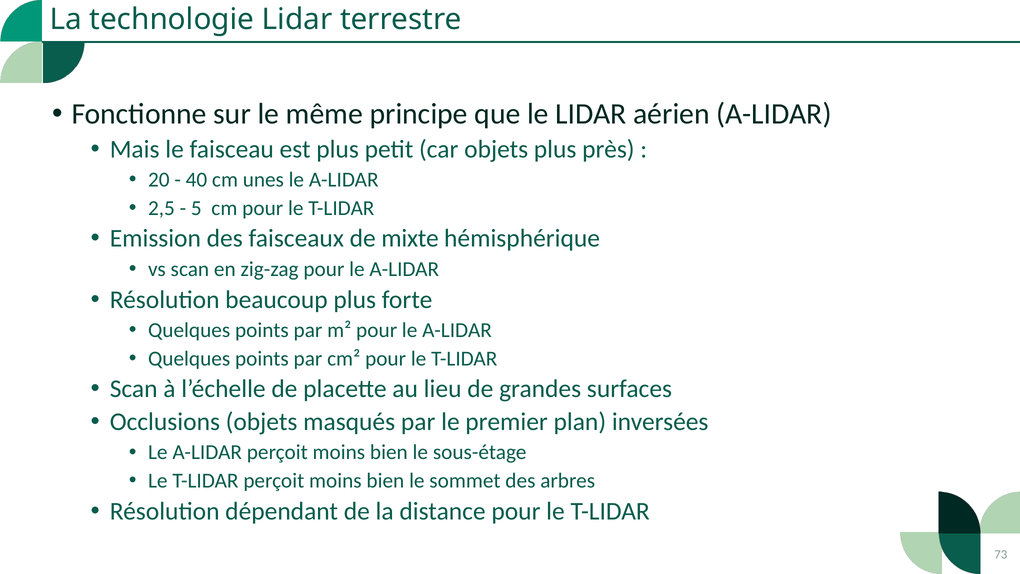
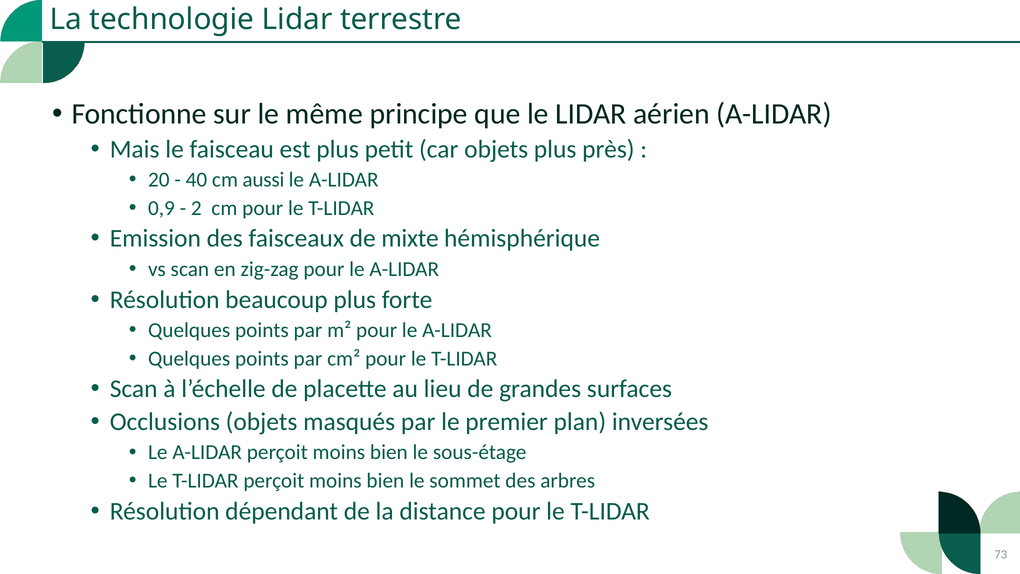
unes: unes -> aussi (263, 180)
2,5: 2,5 -> 0,9 (161, 208)
5: 5 -> 2 (196, 208)
